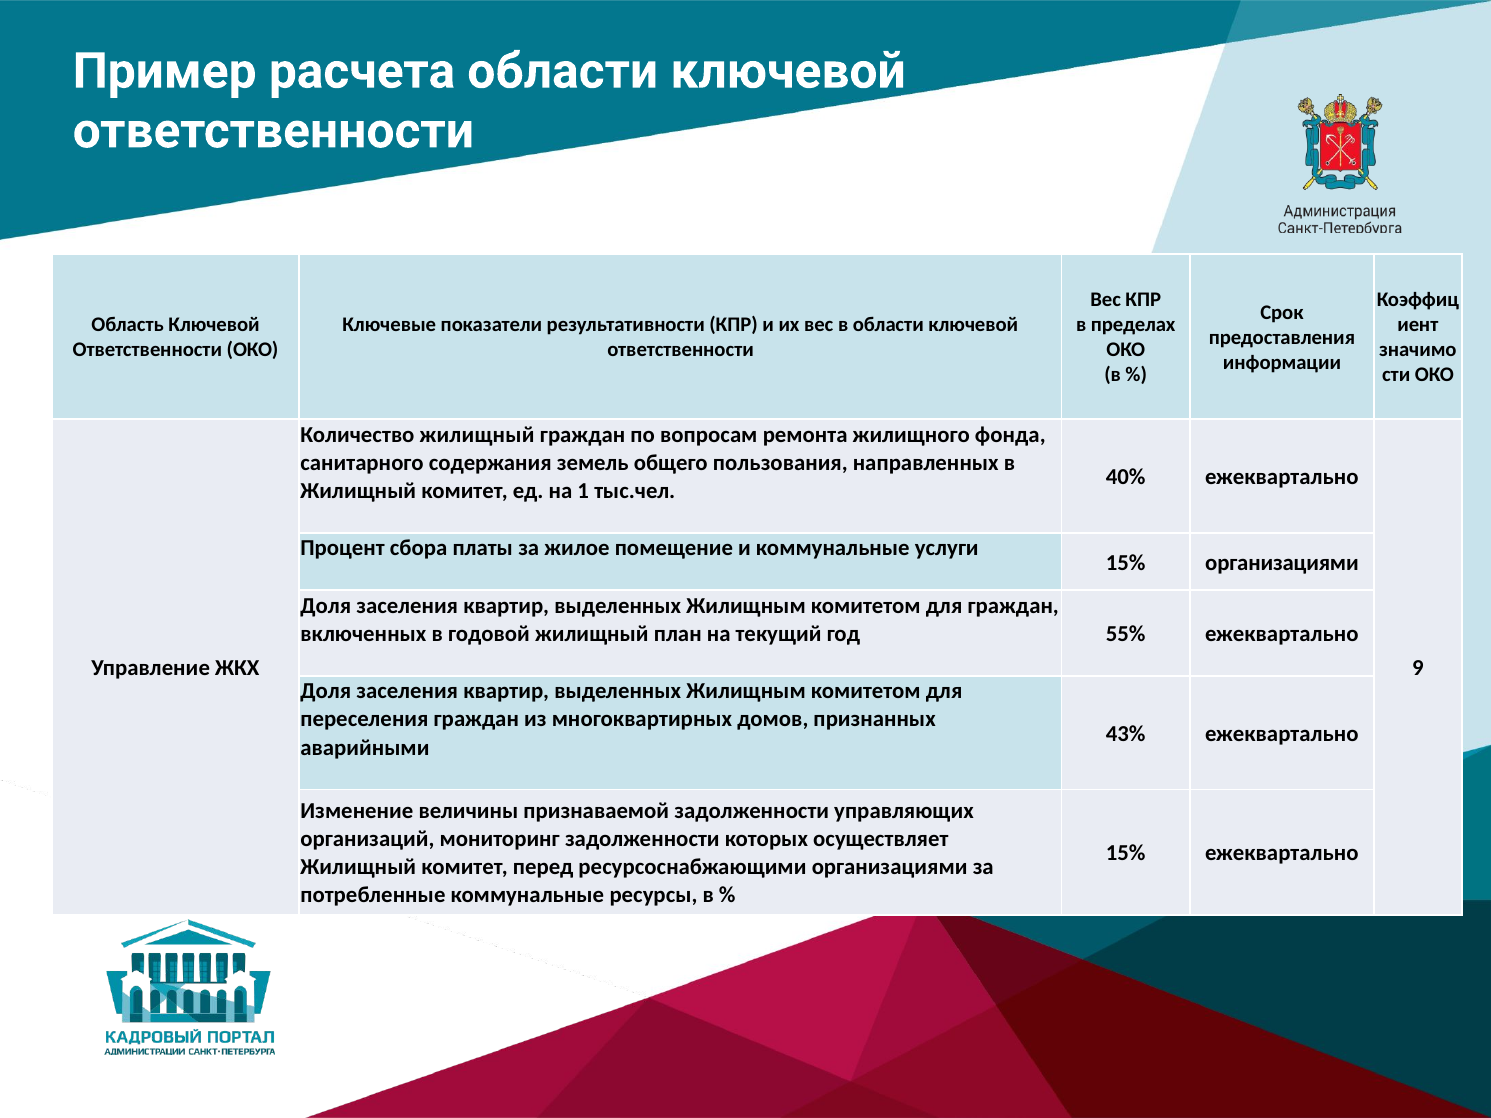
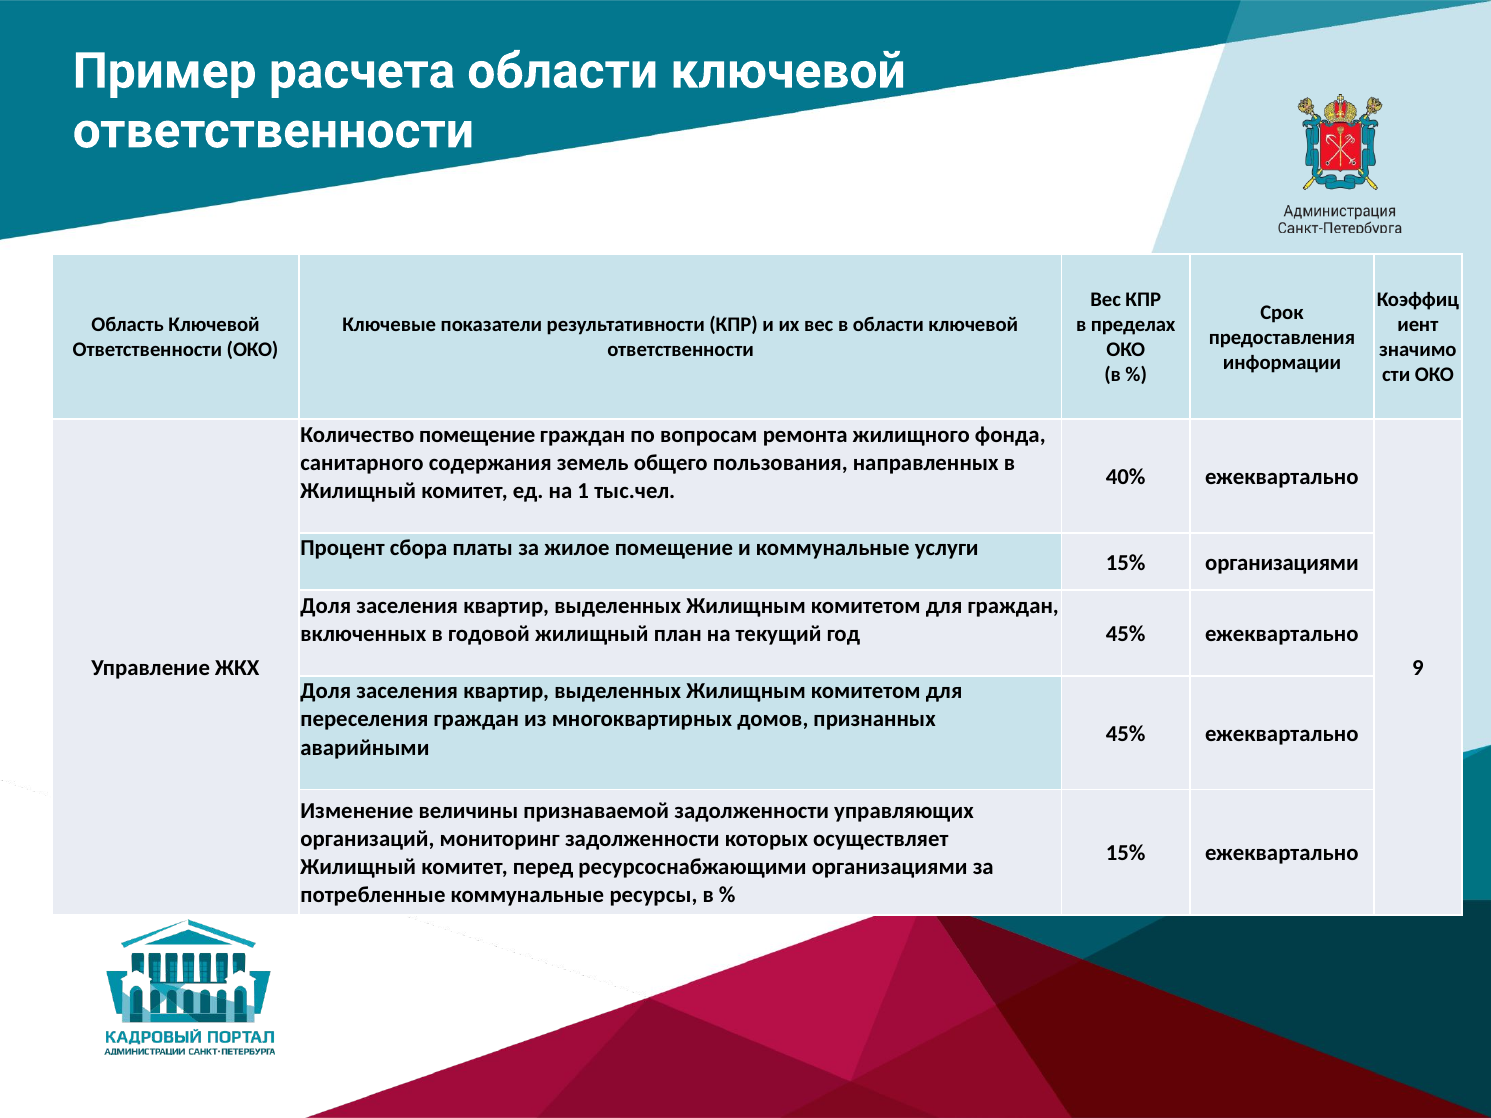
Количество жилищный: жилищный -> помещение (477, 435)
год 55%: 55% -> 45% (1126, 634)
43%: 43% -> 45% (1126, 734)
